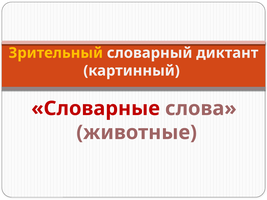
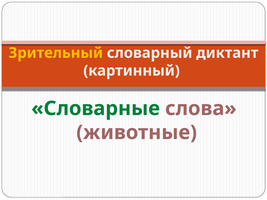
Словарные colour: red -> green (96, 109)
